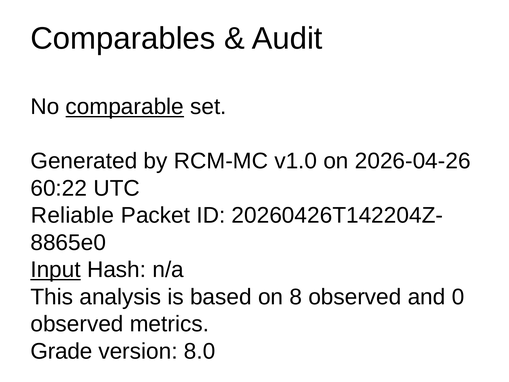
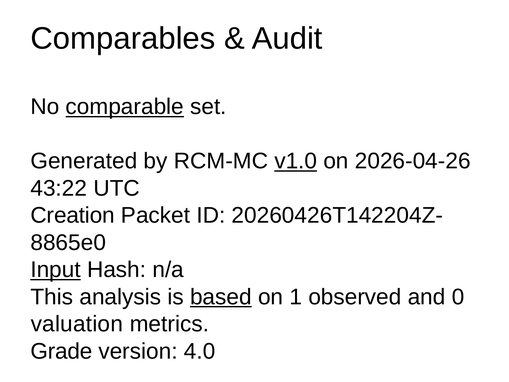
v1.0 underline: none -> present (296, 161)
60:22: 60:22 -> 43:22 (59, 188)
Reliable: Reliable -> Creation (73, 215)
based underline: none -> present (221, 297)
8: 8 -> 1 (296, 297)
observed: observed -> valuation (77, 324)
8.0: 8.0 -> 4.0 (200, 351)
